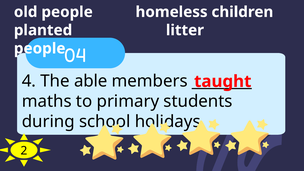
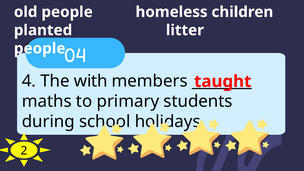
able: able -> with (91, 81)
